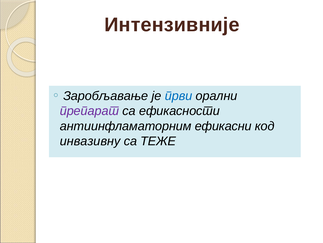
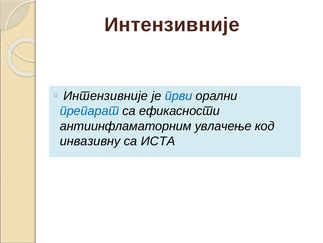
Заробљавање: Заробљавање -> Интензивније (106, 96)
препарат colour: purple -> blue (89, 111)
ефикасни: ефикасни -> увлачење (223, 126)
ТЕЖЕ: ТЕЖЕ -> ИСТА (158, 141)
